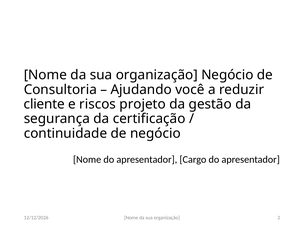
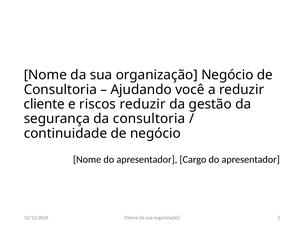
riscos projeto: projeto -> reduzir (143, 104)
da certificação: certificação -> consultoria (149, 119)
